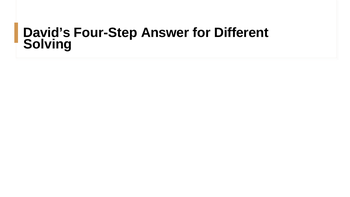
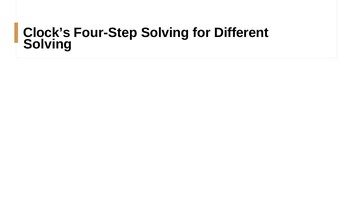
David’s: David’s -> Clock’s (47, 33)
Four-Step Answer: Answer -> Solving (165, 33)
